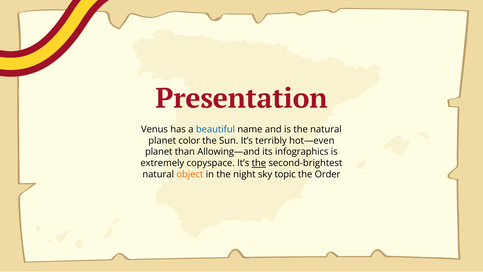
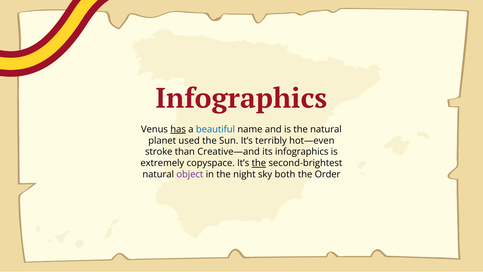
Presentation: Presentation -> Infographics (241, 98)
has underline: none -> present (178, 129)
color: color -> used (189, 140)
planet: planet -> stroke (159, 152)
Allowing—and: Allowing—and -> Creative—and (229, 152)
object colour: orange -> purple (190, 174)
topic: topic -> both (285, 174)
